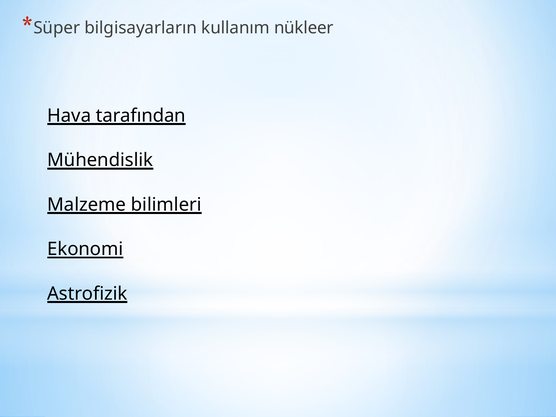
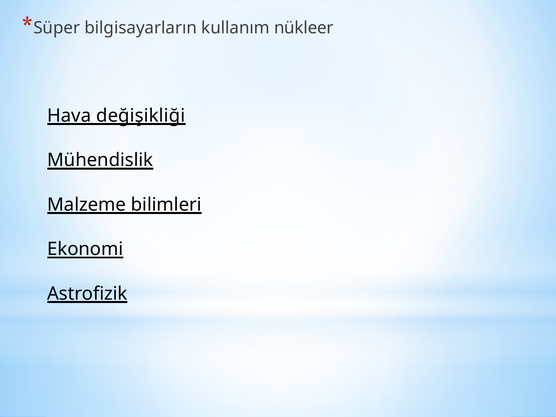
tarafından: tarafından -> değişikliği (141, 116)
